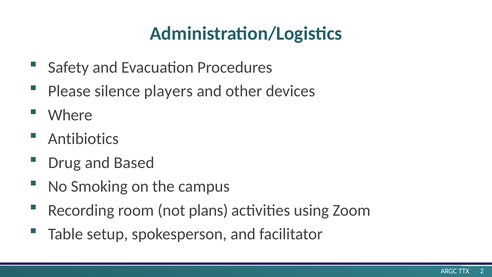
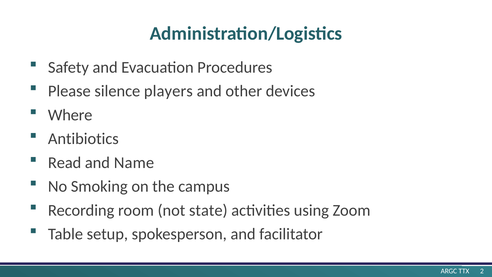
Drug: Drug -> Read (65, 163)
Based: Based -> Name (134, 163)
plans: plans -> state (208, 210)
